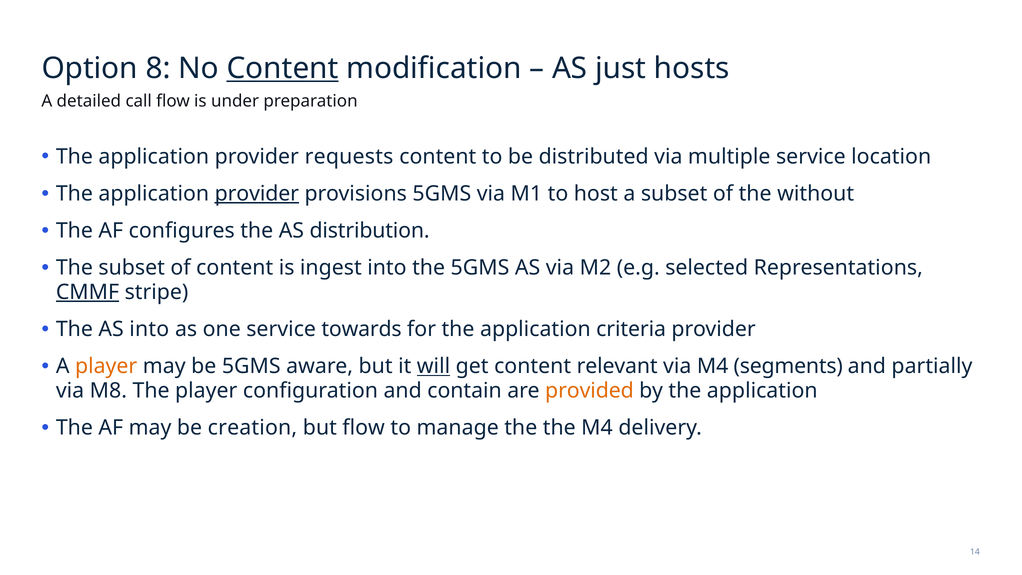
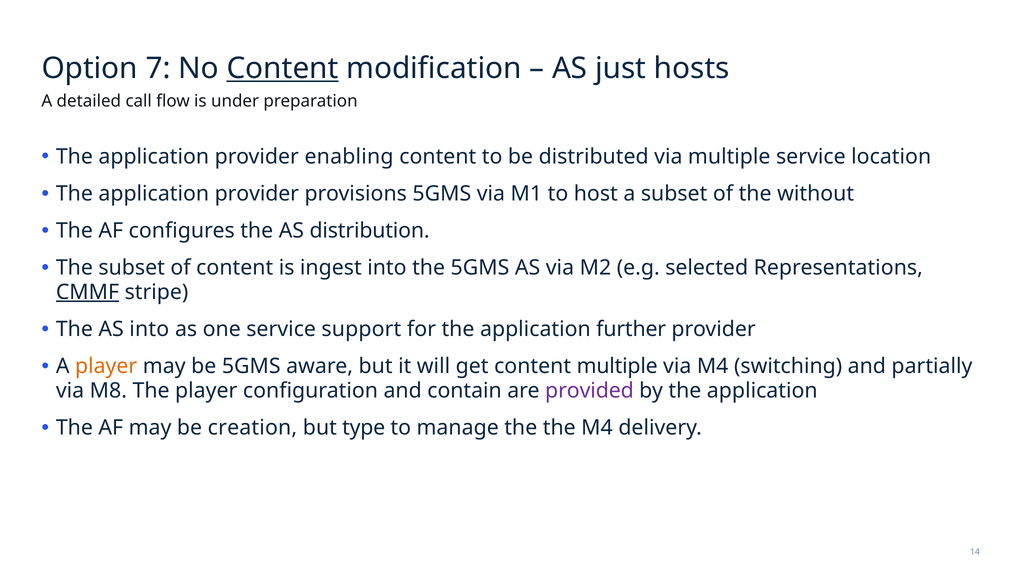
8: 8 -> 7 (158, 68)
requests: requests -> enabling (349, 156)
provider underline: present -> none (257, 194)
towards: towards -> support (361, 329)
criteria: criteria -> further (631, 329)
will underline: present -> none (434, 366)
content relevant: relevant -> multiple (617, 366)
segments: segments -> switching (788, 366)
provided colour: orange -> purple (589, 391)
but flow: flow -> type (364, 428)
